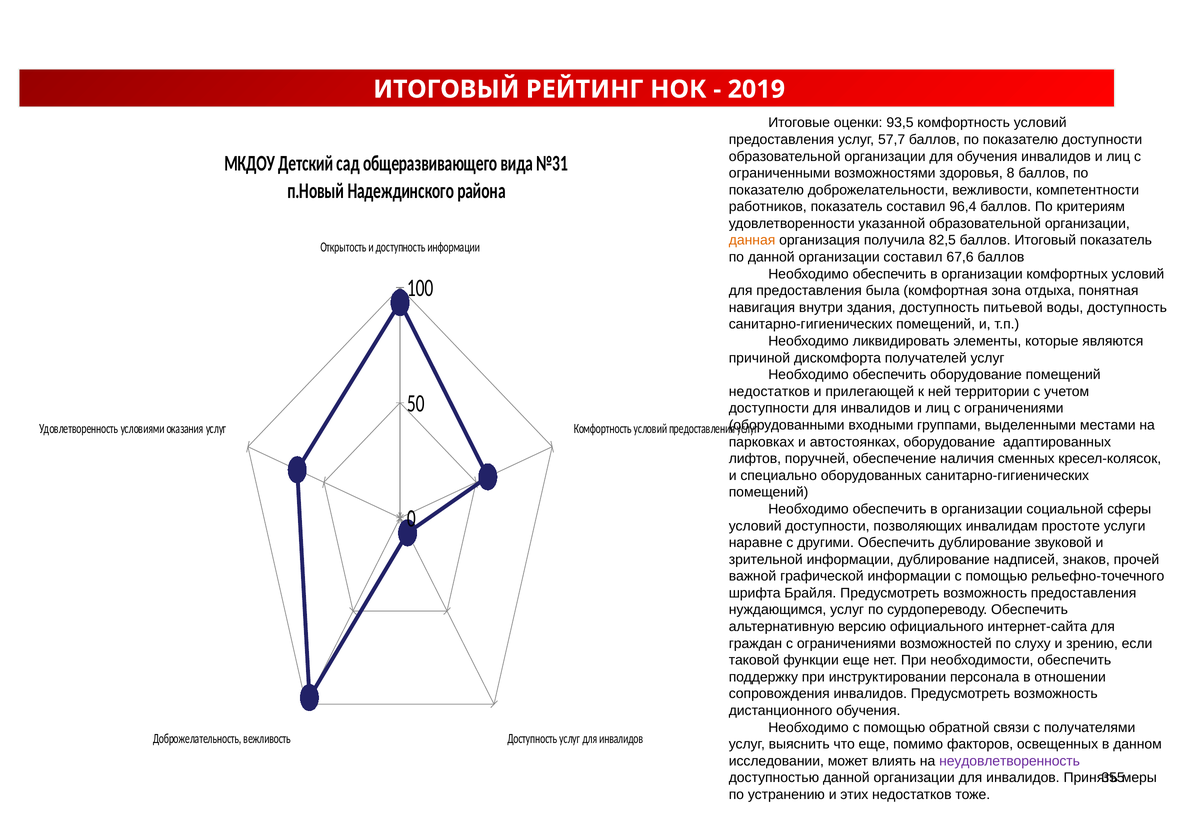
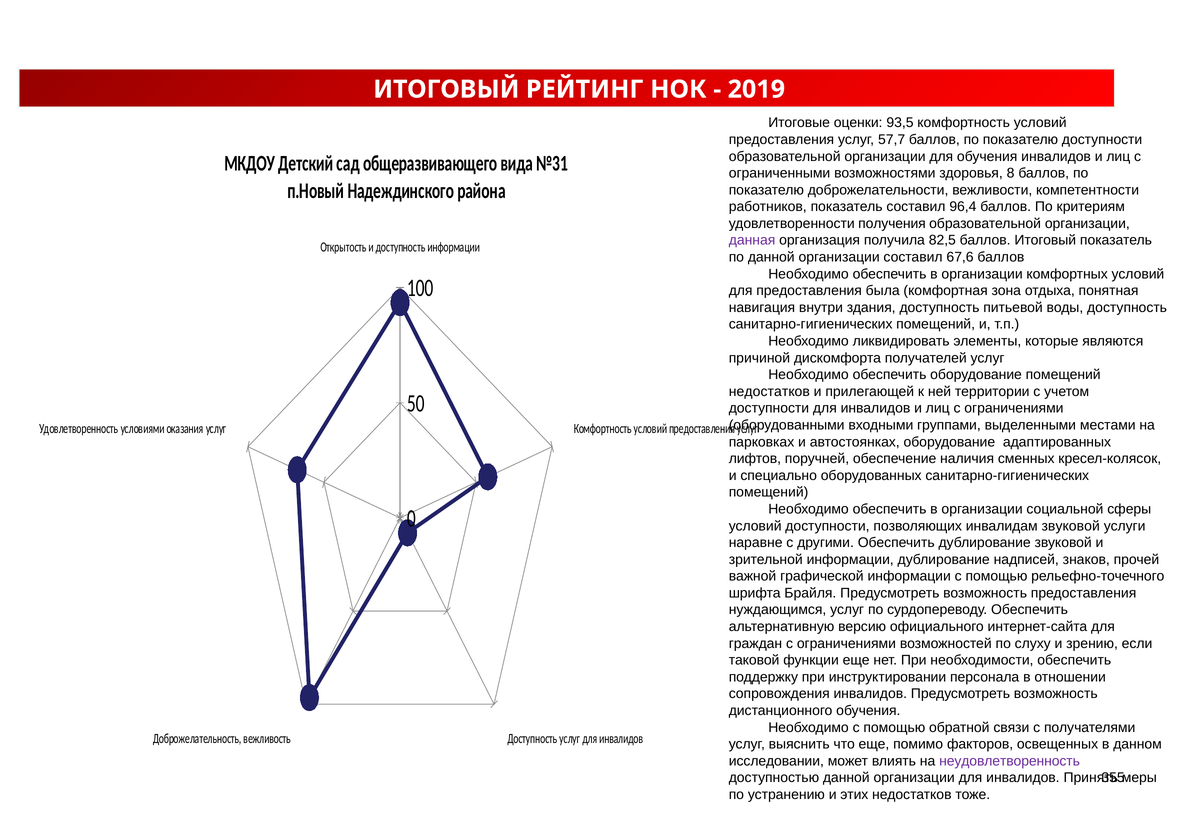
указанной: указанной -> получения (892, 224)
данная colour: orange -> purple (752, 240)
инвалидам простоте: простоте -> звуковой (1071, 526)
